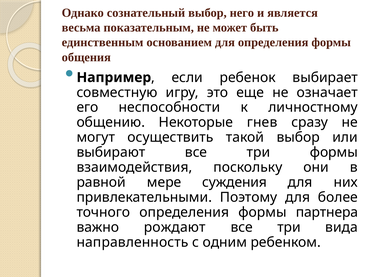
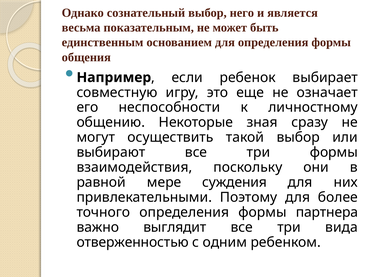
гнев: гнев -> зная (262, 123)
рождают: рождают -> выглядит (175, 228)
направленность: направленность -> отверженностью (133, 243)
